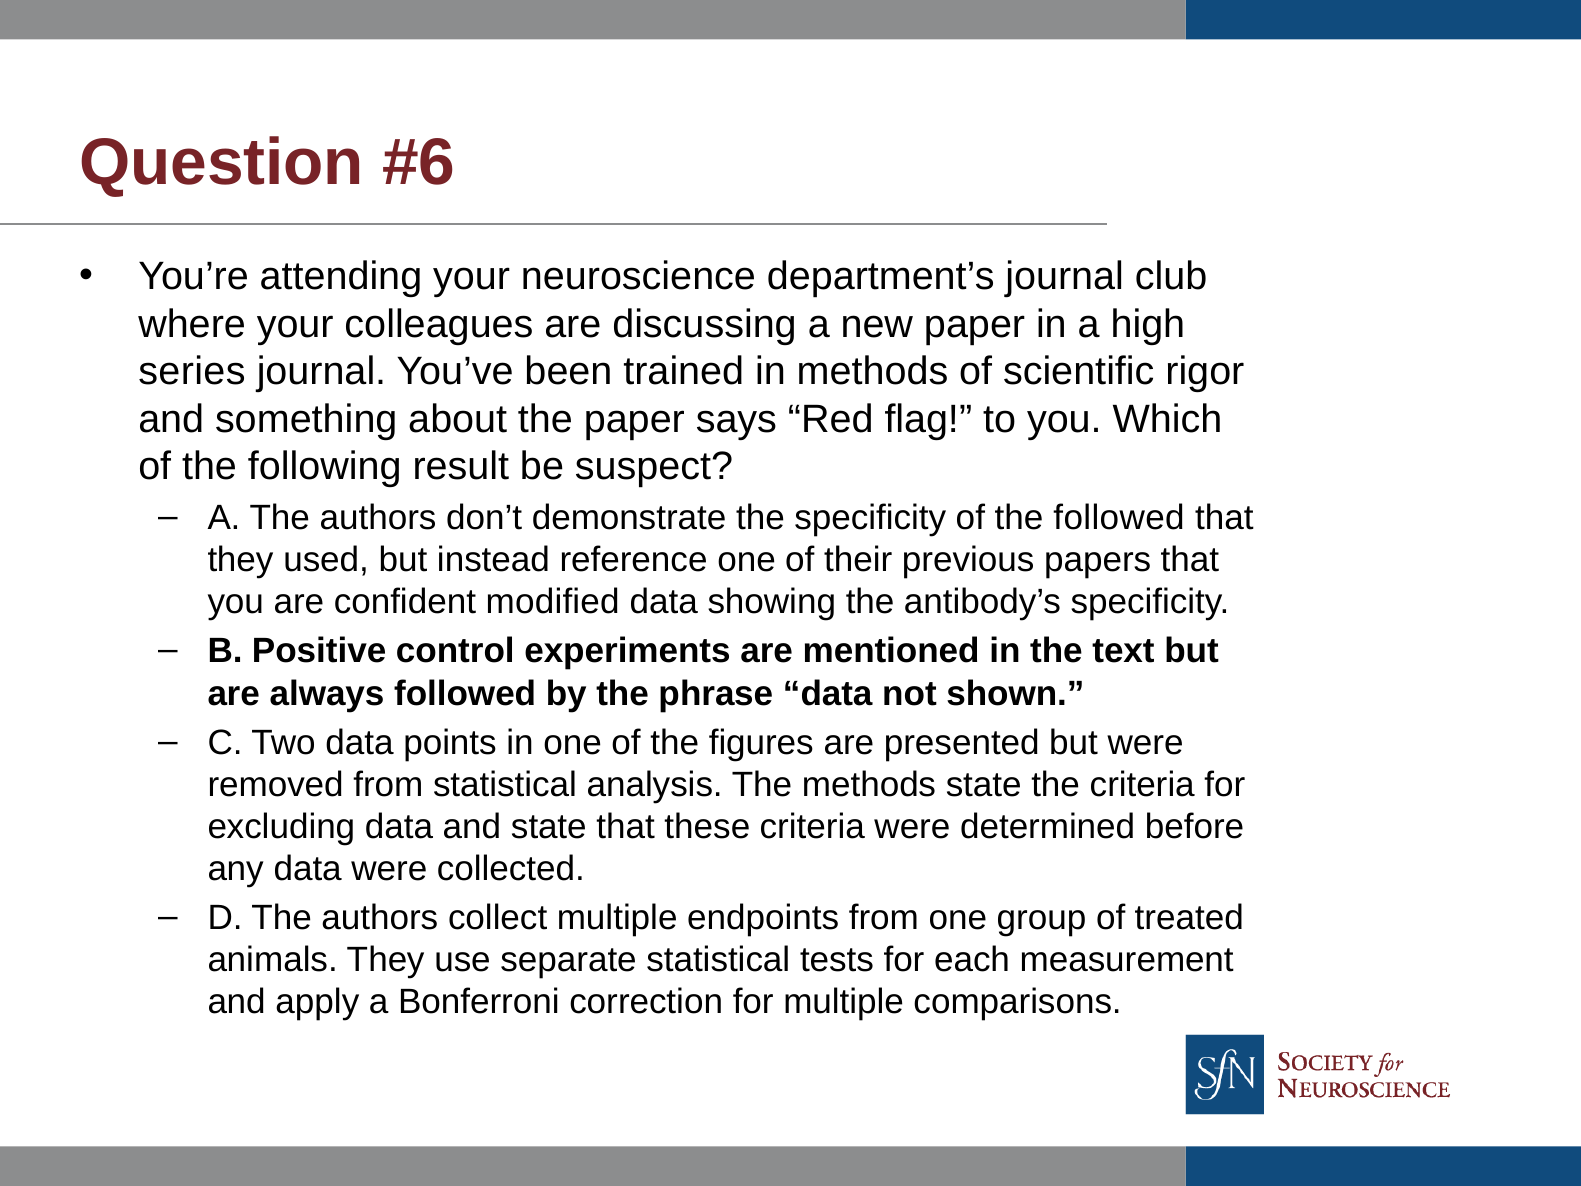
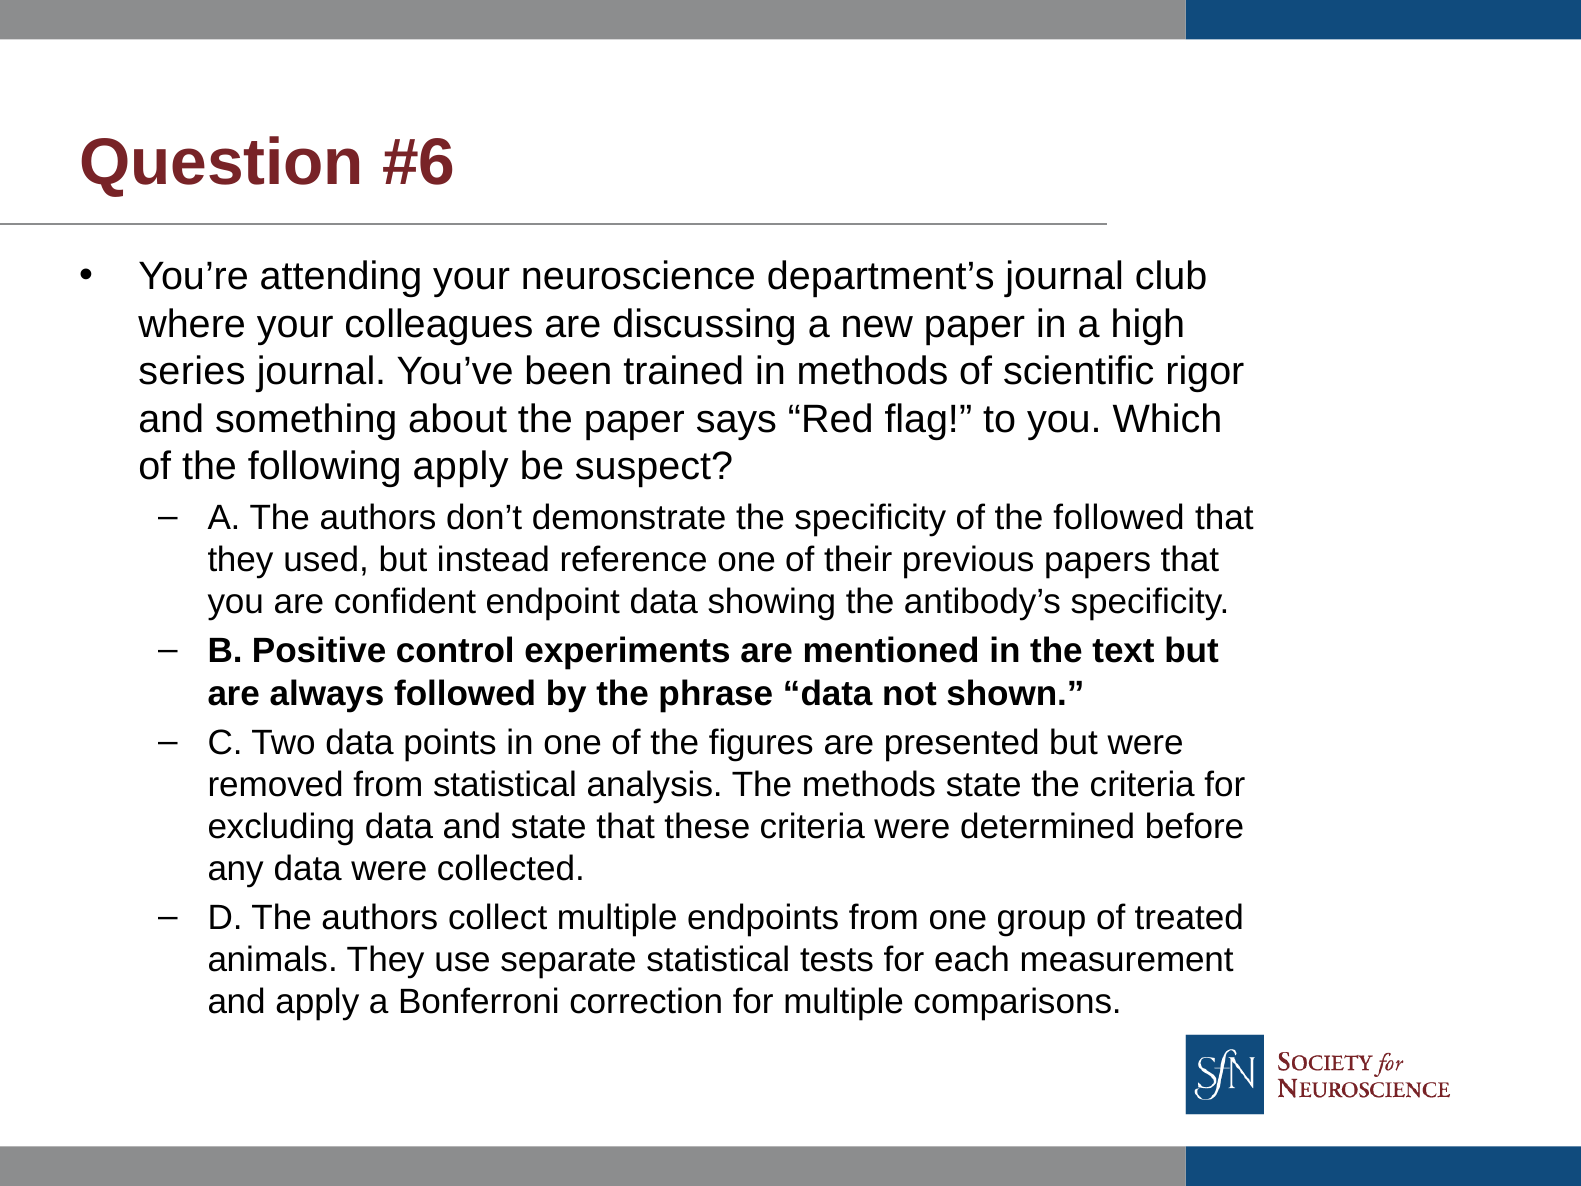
following result: result -> apply (461, 467)
modified: modified -> endpoint (553, 602)
